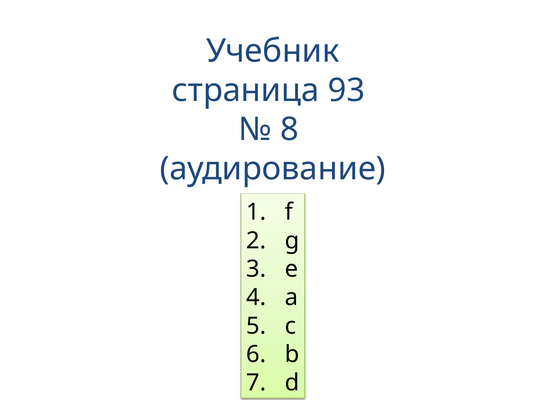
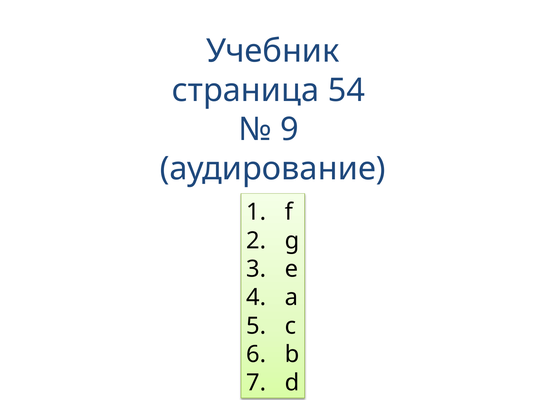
93: 93 -> 54 (347, 90)
8: 8 -> 9 (289, 129)
